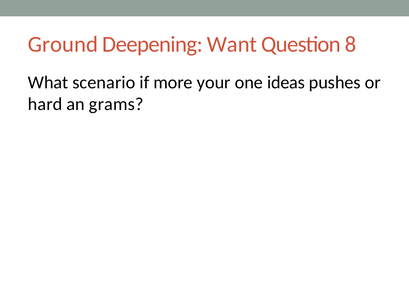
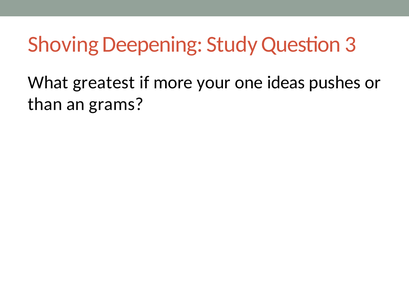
Ground: Ground -> Shoving (63, 44)
Want: Want -> Study (232, 44)
8: 8 -> 3 (351, 44)
scenario: scenario -> greatest (104, 82)
hard: hard -> than (45, 104)
